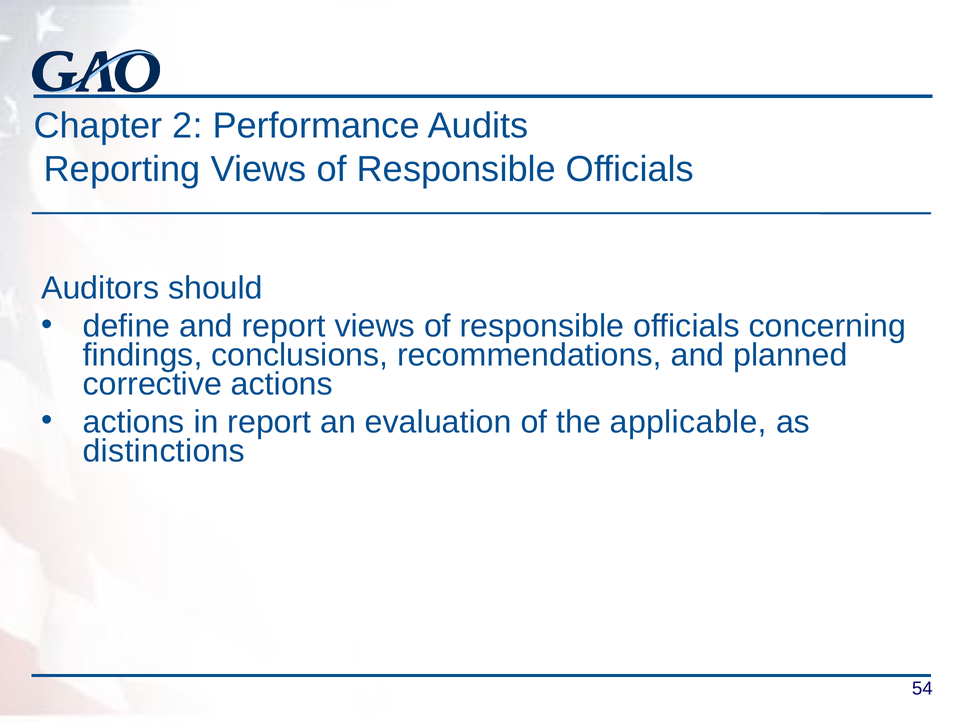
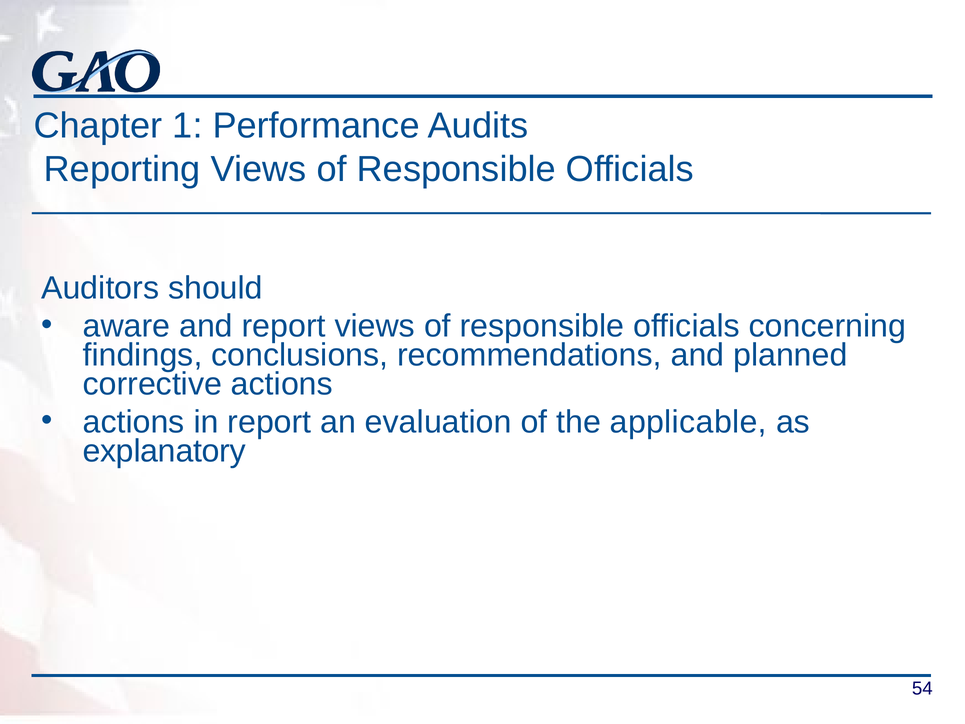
2: 2 -> 1 (187, 126)
define: define -> aware (127, 326)
distinctions: distinctions -> explanatory (164, 451)
